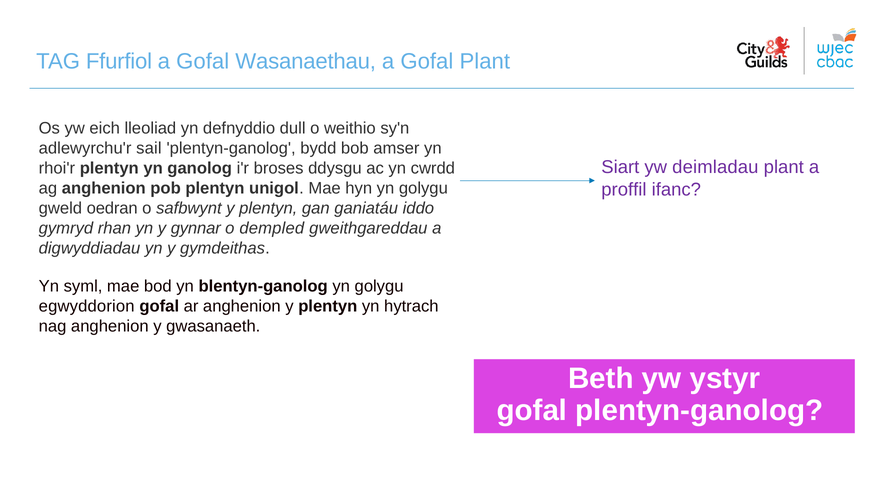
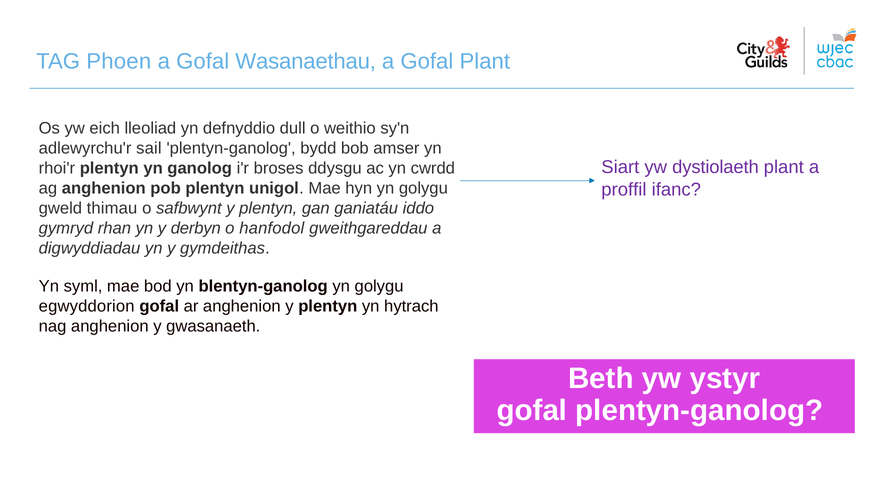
Ffurfiol: Ffurfiol -> Phoen (119, 62)
deimladau: deimladau -> dystiolaeth (716, 167)
oedran: oedran -> thimau (112, 208)
gynnar: gynnar -> derbyn (196, 228)
dempled: dempled -> hanfodol (272, 228)
